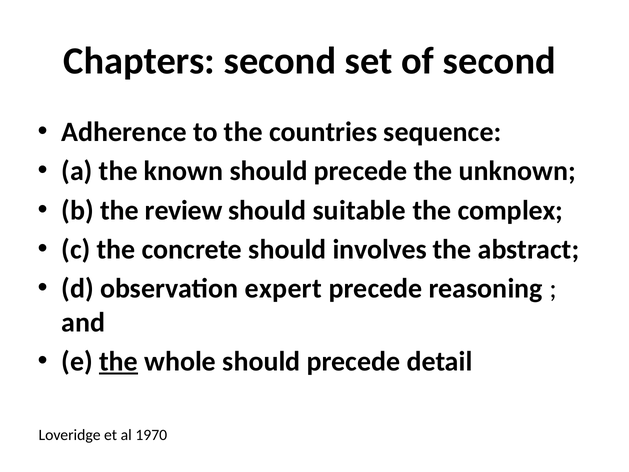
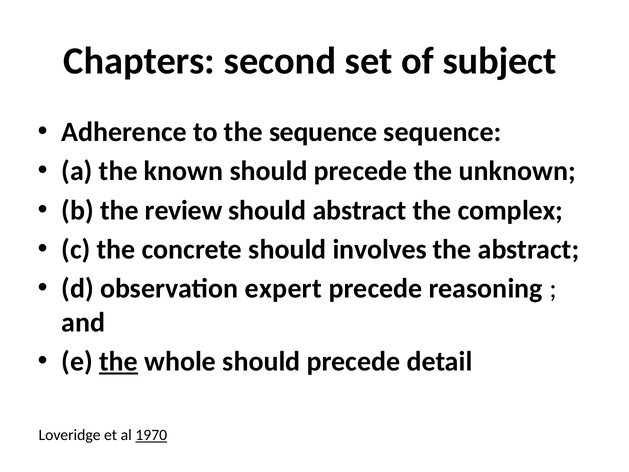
of second: second -> subject (500, 61)
the countries: countries -> sequence (323, 132)
should suitable: suitable -> abstract (359, 210)
1970 underline: none -> present (151, 435)
